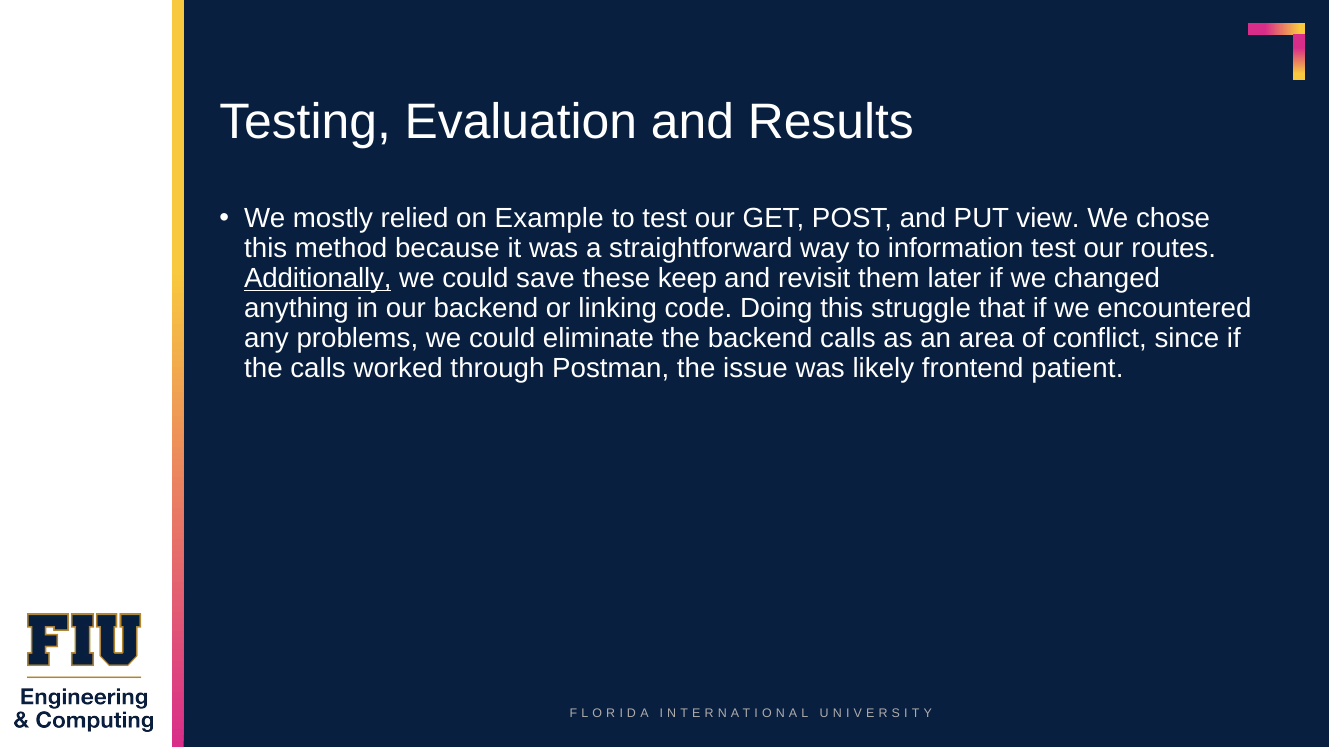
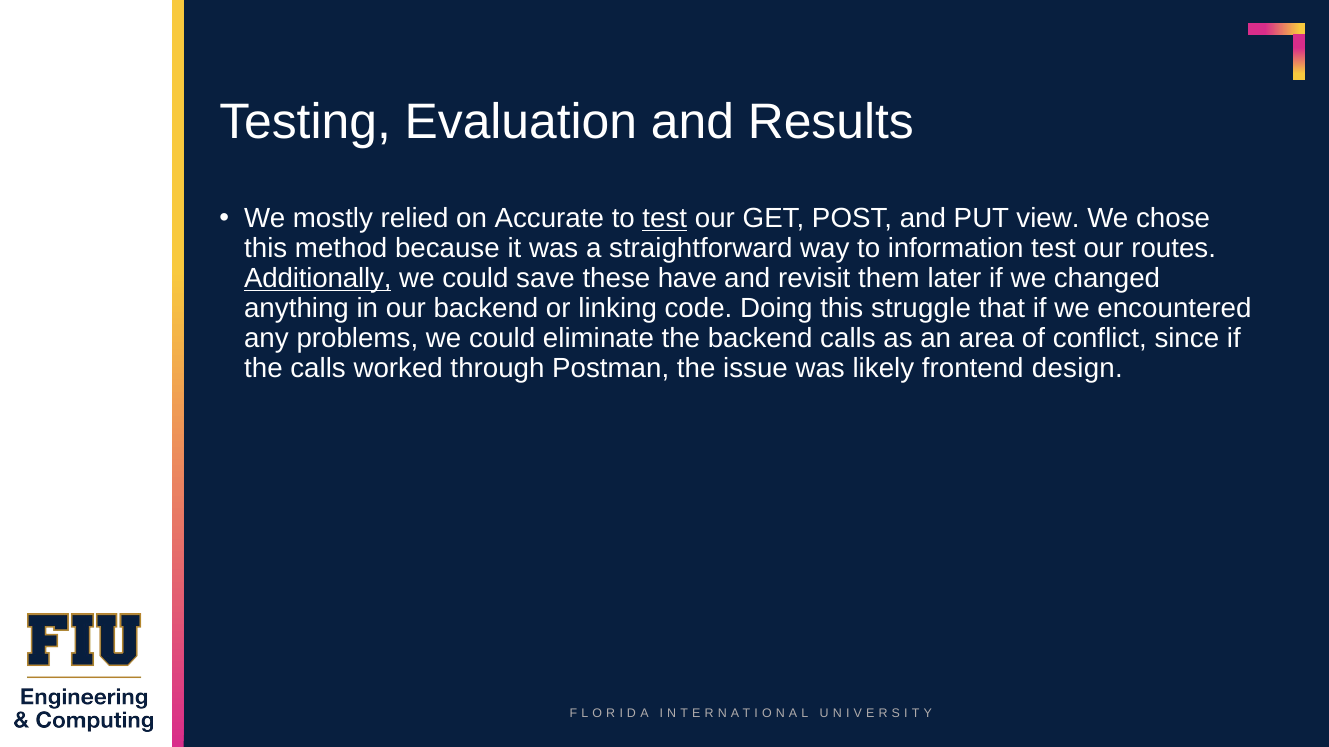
Example: Example -> Accurate (549, 219)
test underline: none -> present (665, 219)
keep: keep -> have (687, 279)
patient: patient -> design (1077, 369)
